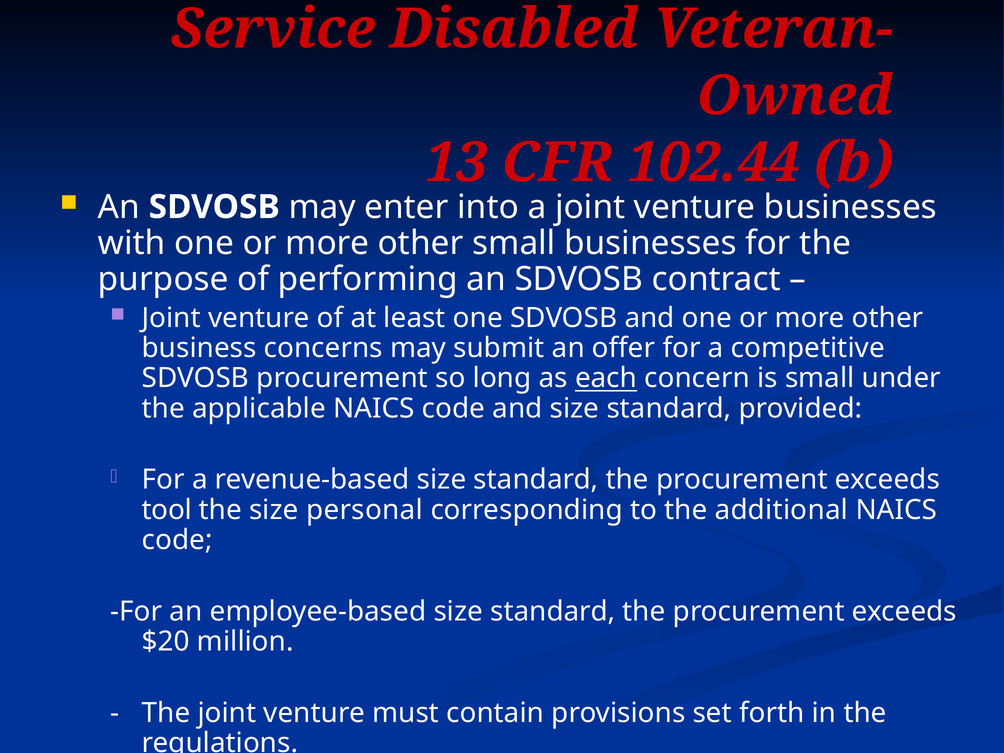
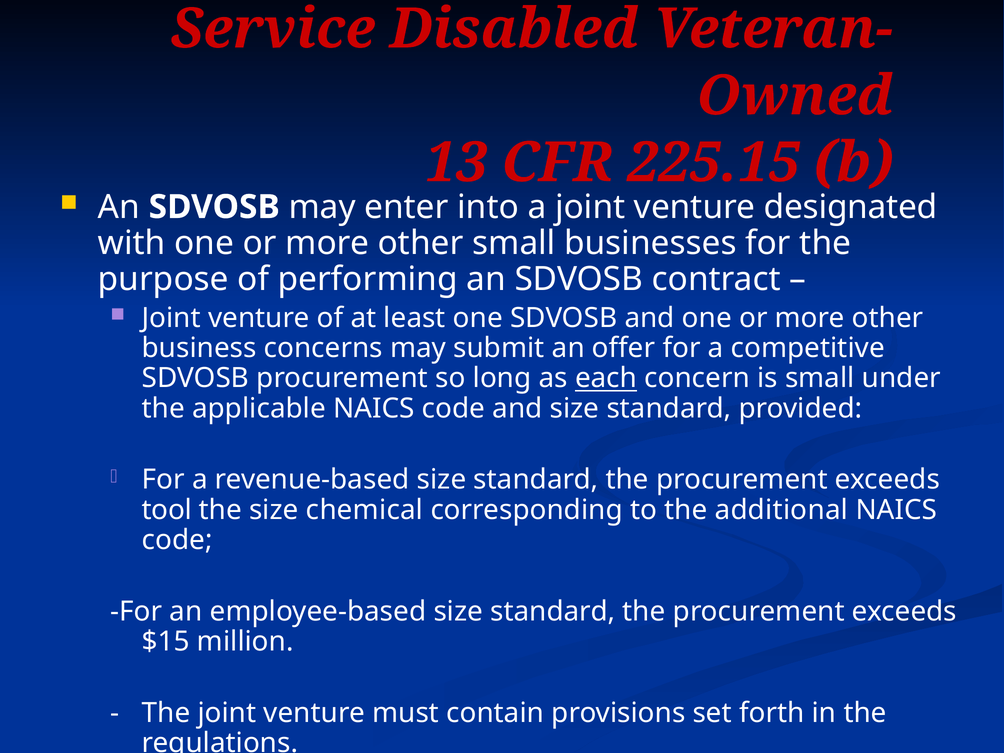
102.44: 102.44 -> 225.15 (713, 163)
venture businesses: businesses -> designated (851, 207)
personal: personal -> chemical (365, 510)
$20: $20 -> $15 (166, 641)
